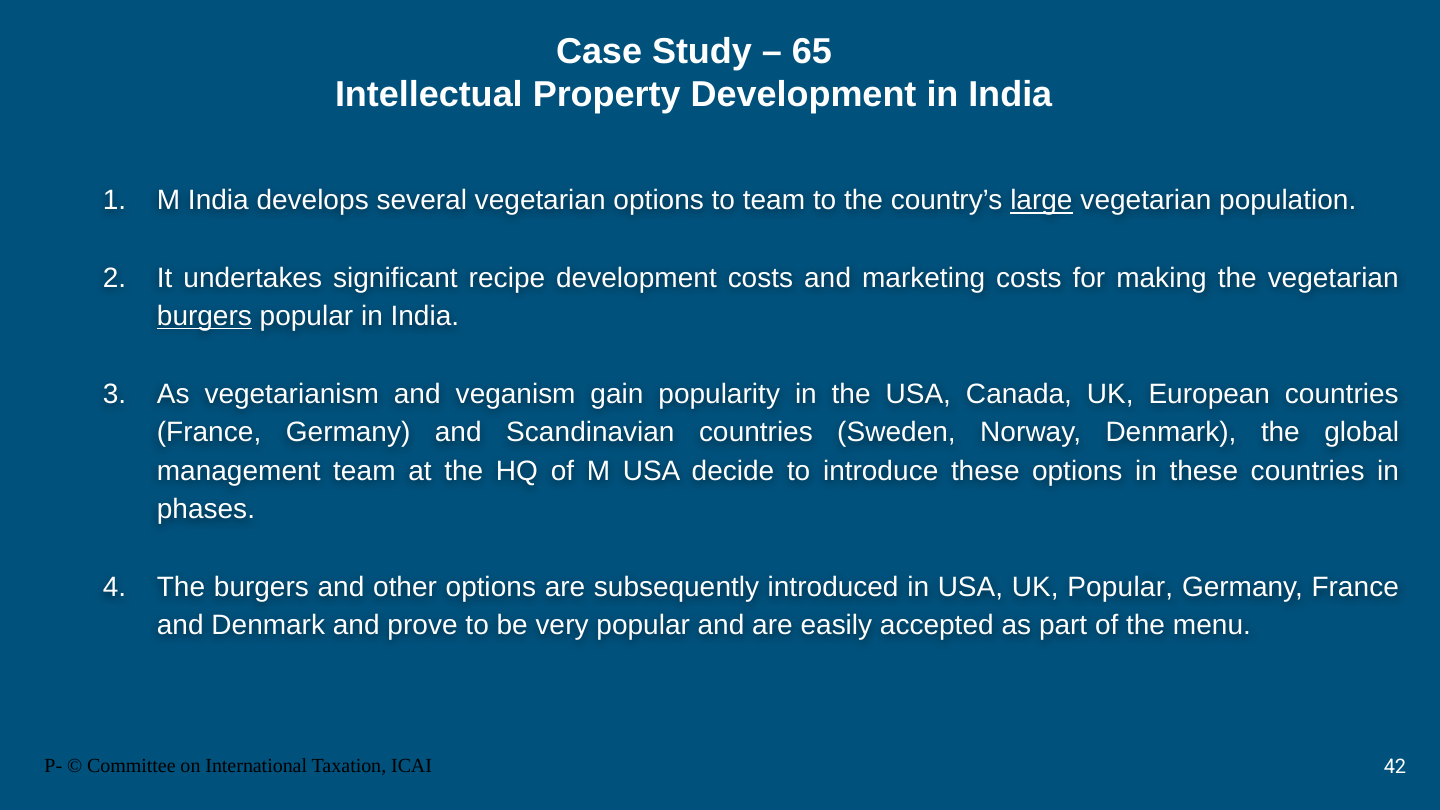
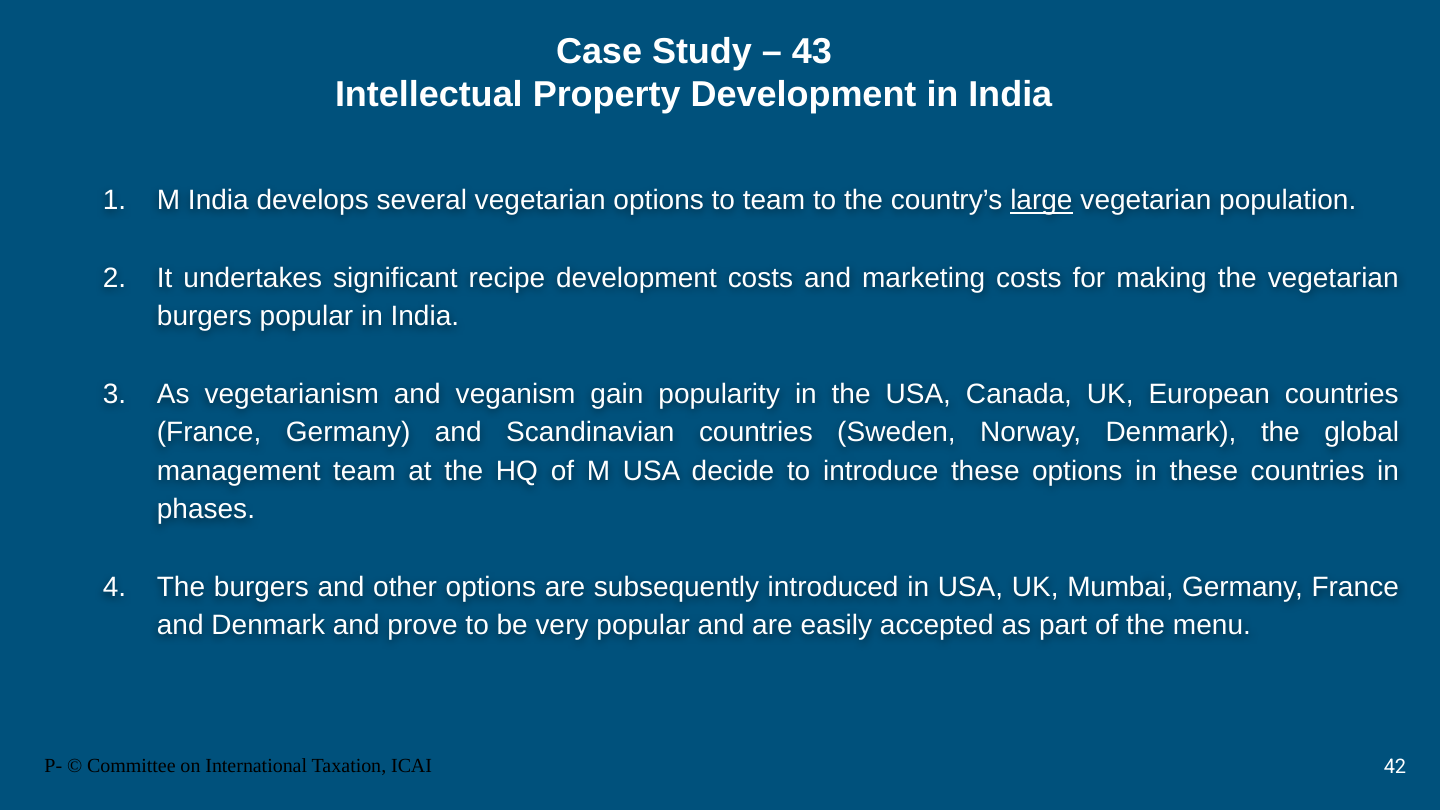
65: 65 -> 43 (812, 52)
burgers underline: present -> none (204, 317)
UK Popular: Popular -> Mumbai (1120, 587)
